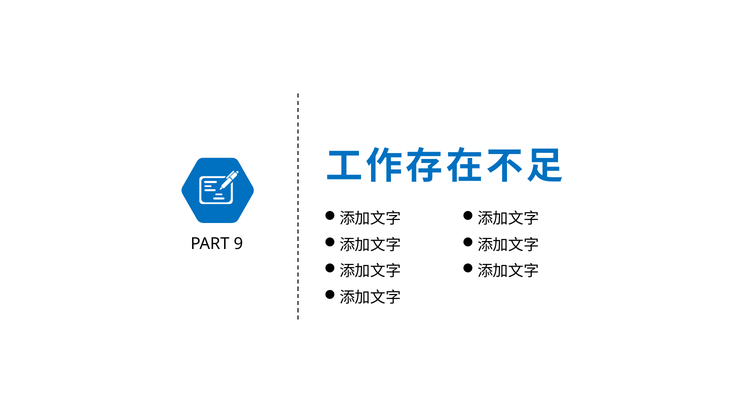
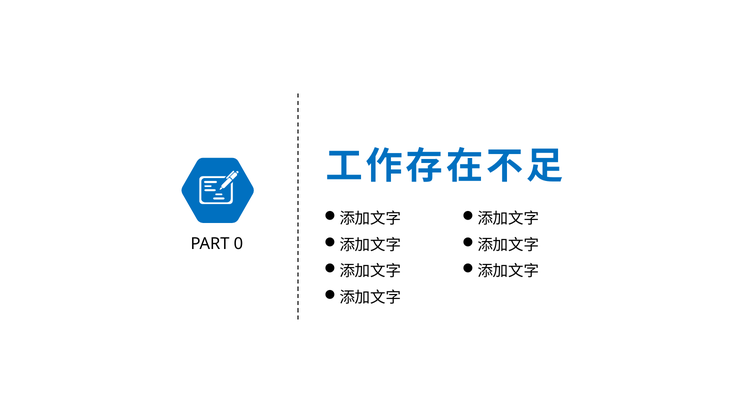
9: 9 -> 0 (238, 244)
